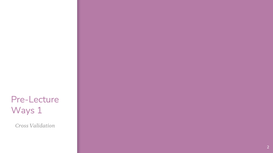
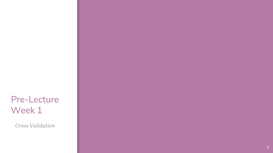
Ways: Ways -> Week (23, 111)
